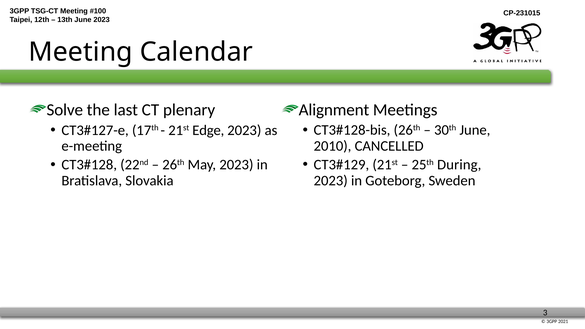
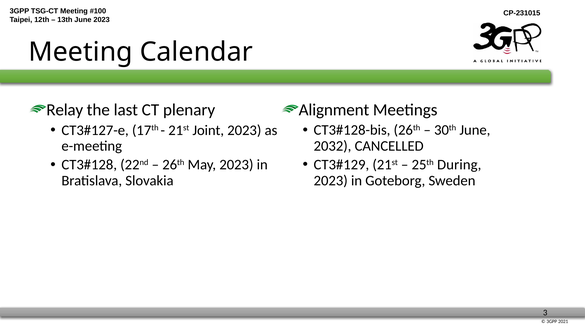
Solve: Solve -> Relay (65, 110)
Edge: Edge -> Joint (208, 130)
2010: 2010 -> 2032 (333, 146)
